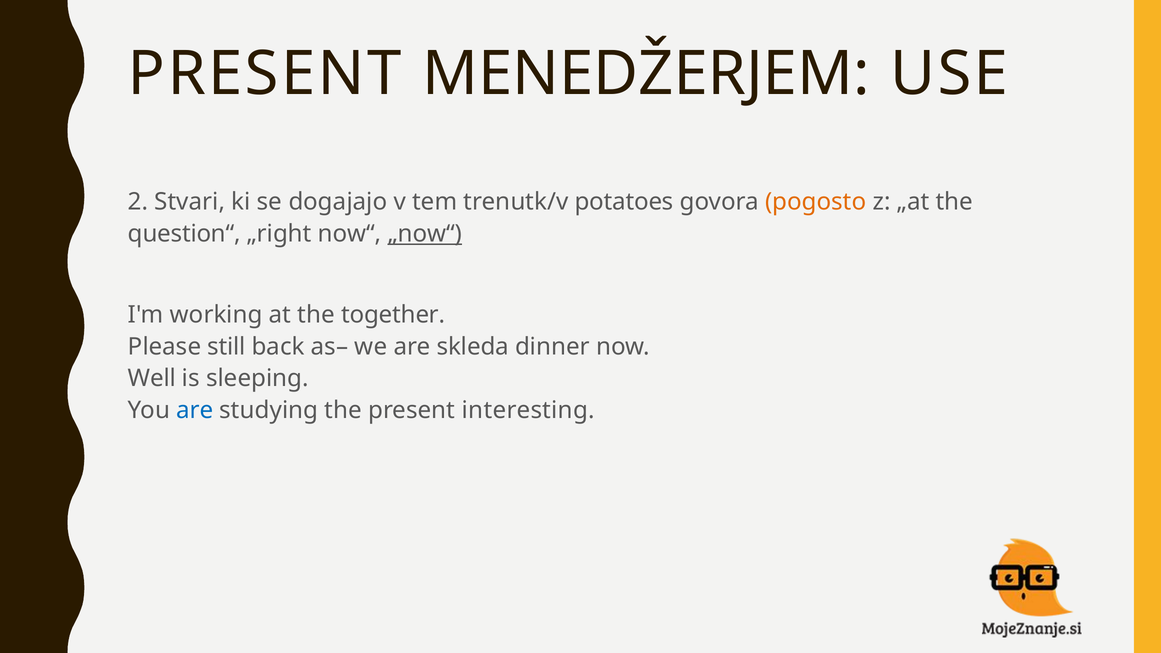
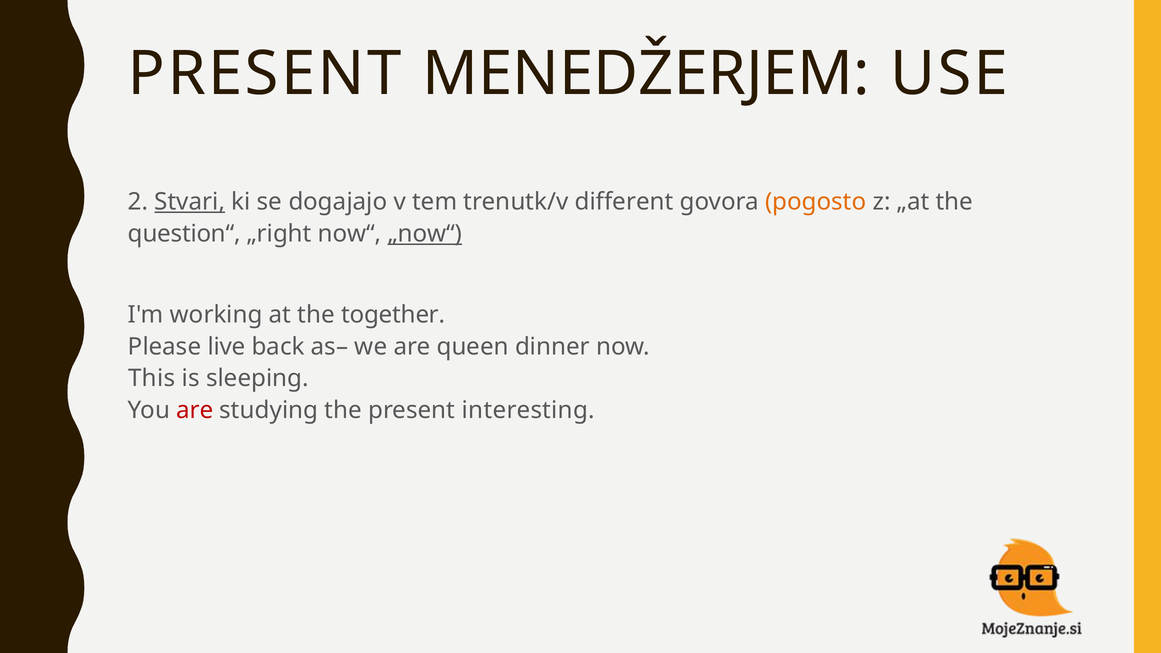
Stvari underline: none -> present (190, 202)
potatoes: potatoes -> different (624, 202)
still: still -> live (227, 347)
skleda: skleda -> queen (473, 347)
Well: Well -> This (152, 378)
are colour: blue -> red (195, 410)
